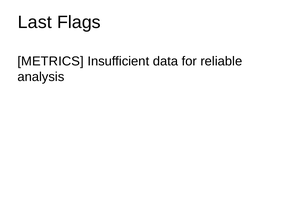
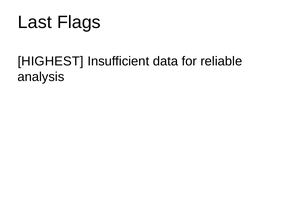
METRICS: METRICS -> HIGHEST (51, 61)
